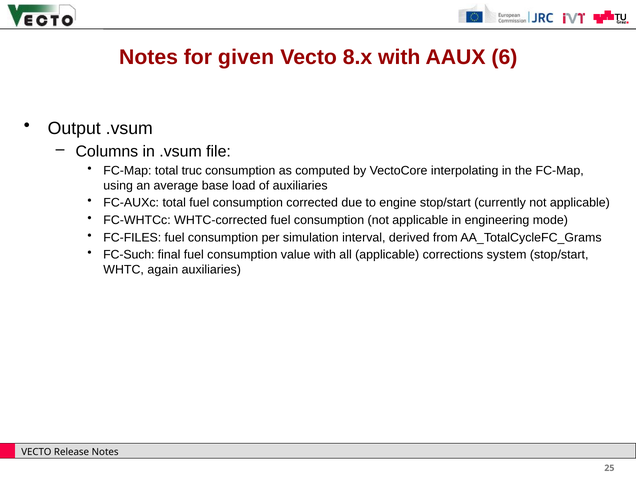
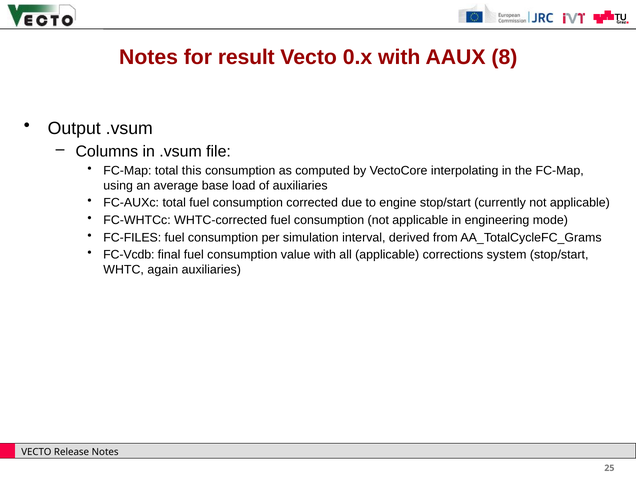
given: given -> result (246, 57)
8.x: 8.x -> 0.x (357, 57)
6: 6 -> 8 (504, 57)
truc: truc -> this (192, 171)
FC-Such: FC-Such -> FC-Vcdb (129, 255)
